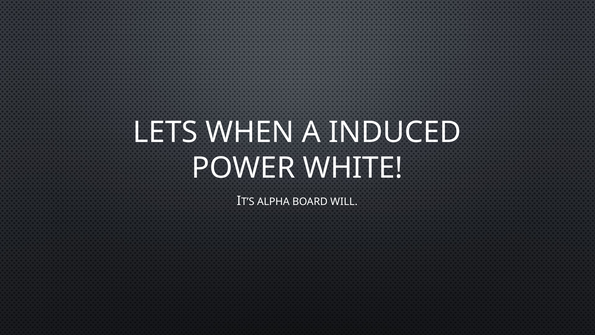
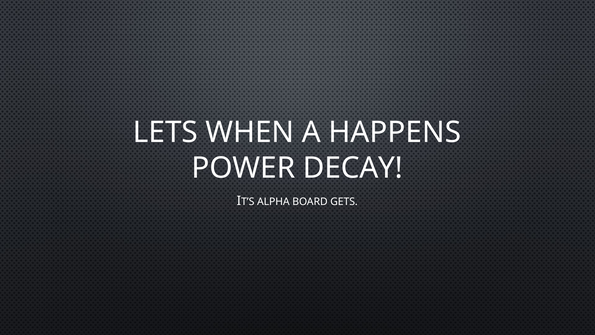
INDUCED: INDUCED -> HAPPENS (395, 132)
WHITE: WHITE -> DECAY (353, 168)
WILL: WILL -> GETS (344, 201)
